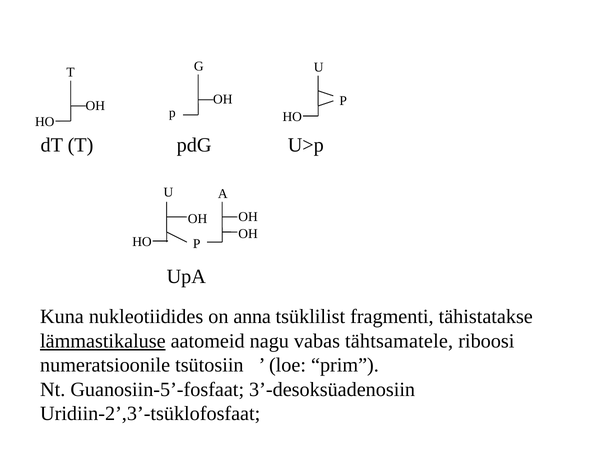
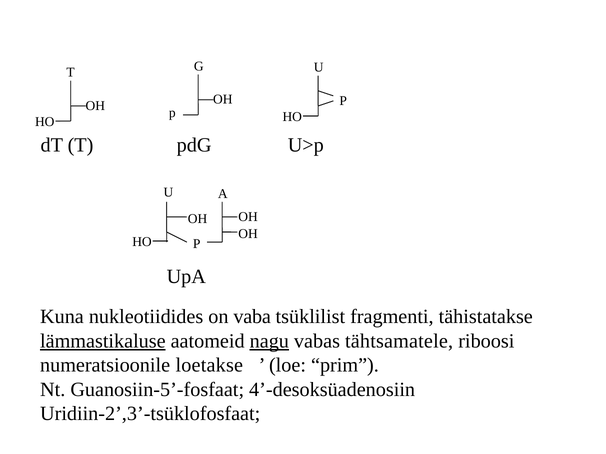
anna: anna -> vaba (252, 317)
nagu underline: none -> present (269, 341)
tsütosiin: tsütosiin -> loetakse (209, 366)
3’-desoksüadenosiin: 3’-desoksüadenosiin -> 4’-desoksüadenosiin (332, 390)
